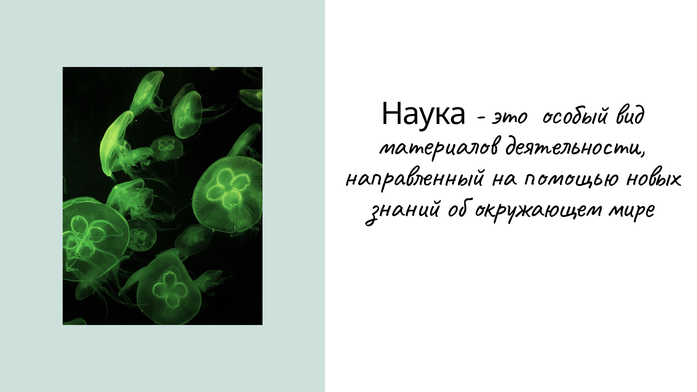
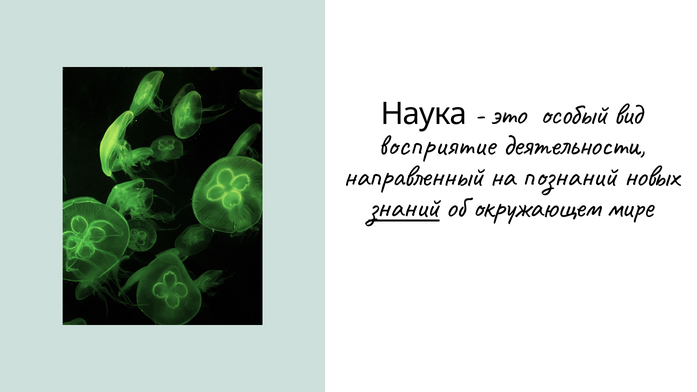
материалов: материалов -> восприятие (436, 145)
помощью: помощью -> познаний (570, 176)
знаний underline: none -> present (404, 207)
